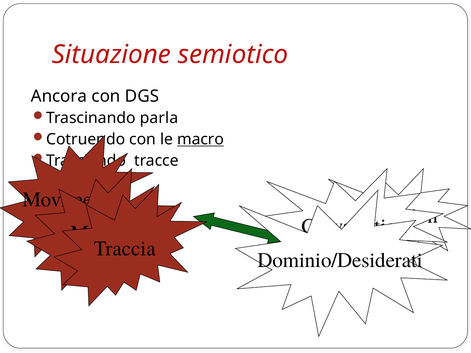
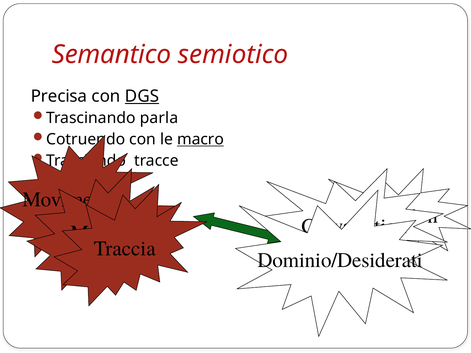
Situazione: Situazione -> Semantico (111, 54)
Ancora: Ancora -> Precisa (59, 96)
DGS underline: none -> present (142, 96)
